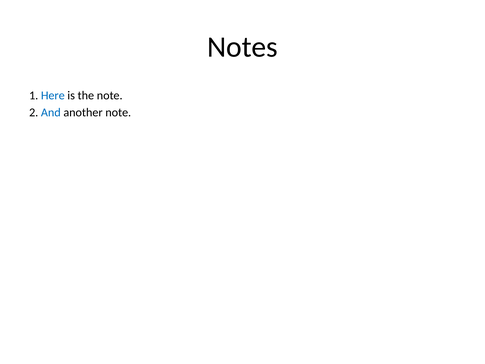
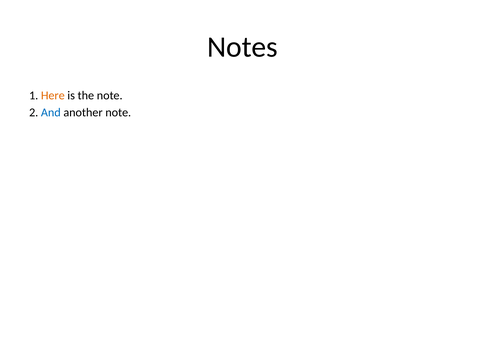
Here colour: blue -> orange (53, 95)
